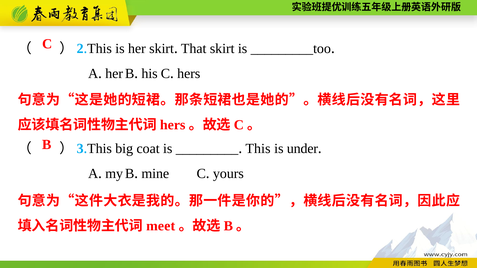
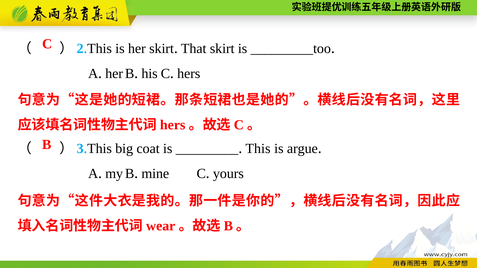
under: under -> argue (302, 149)
meet: meet -> wear (161, 226)
